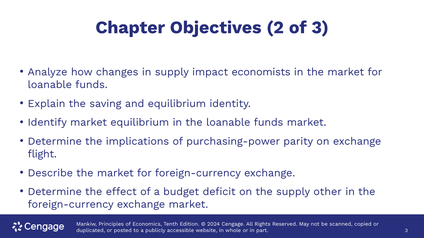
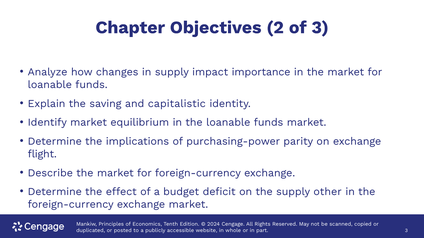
economists: economists -> importance (261, 72)
and equilibrium: equilibrium -> capitalistic (177, 104)
